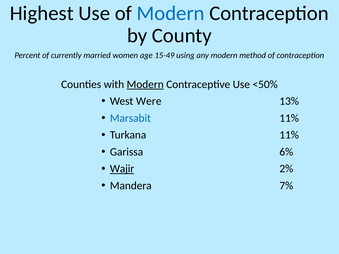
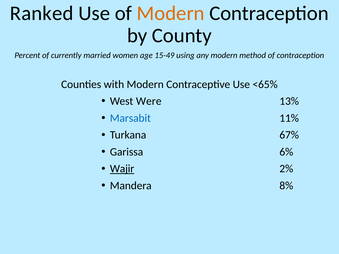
Highest: Highest -> Ranked (42, 13)
Modern colour: blue -> orange (171, 13)
Modern underline: present -> none (145, 84)
<50%: <50% -> <65% (265, 84)
Turkana 11%: 11% -> 67% (289, 135)
7%: 7% -> 8% (286, 186)
